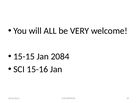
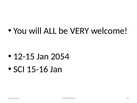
15-15: 15-15 -> 12-15 (24, 56)
2084: 2084 -> 2054 (60, 56)
